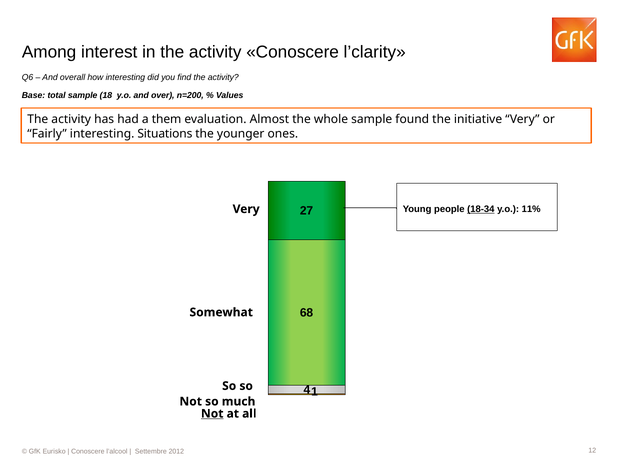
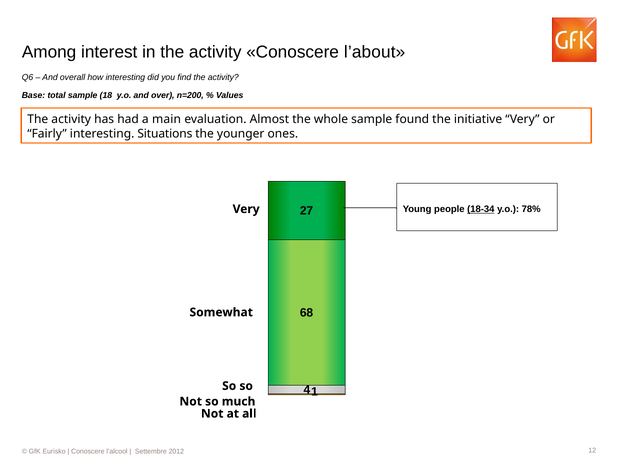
l’clarity: l’clarity -> l’about (375, 52)
them: them -> main (167, 119)
11%: 11% -> 78% (531, 209)
Not underline: present -> none (212, 413)
